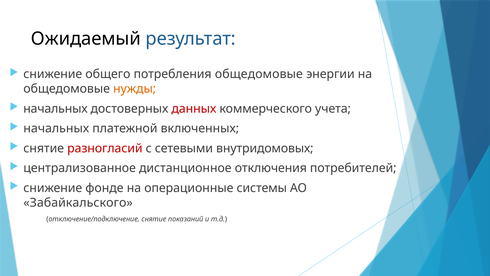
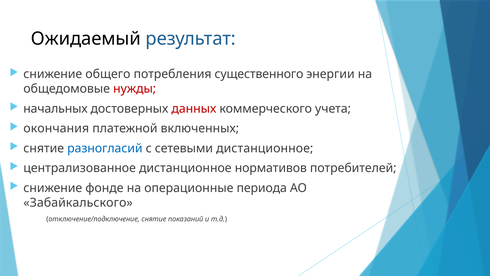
потребления общедомовые: общедомовые -> существенного (259, 74)
нужды colour: orange -> red (135, 89)
начальных: начальных -> окончания (56, 128)
разногласий colour: red -> blue (105, 148)
сетевыми внутридомовых: внутридомовых -> дистанционное (265, 148)
отключения: отключения -> нормативов (271, 168)
системы: системы -> периода (262, 188)
